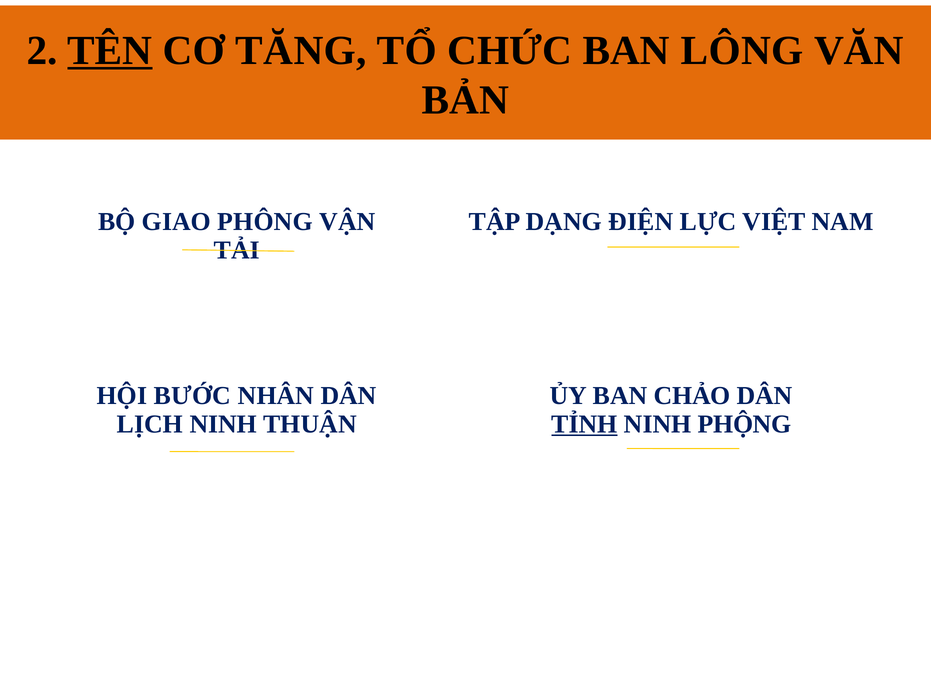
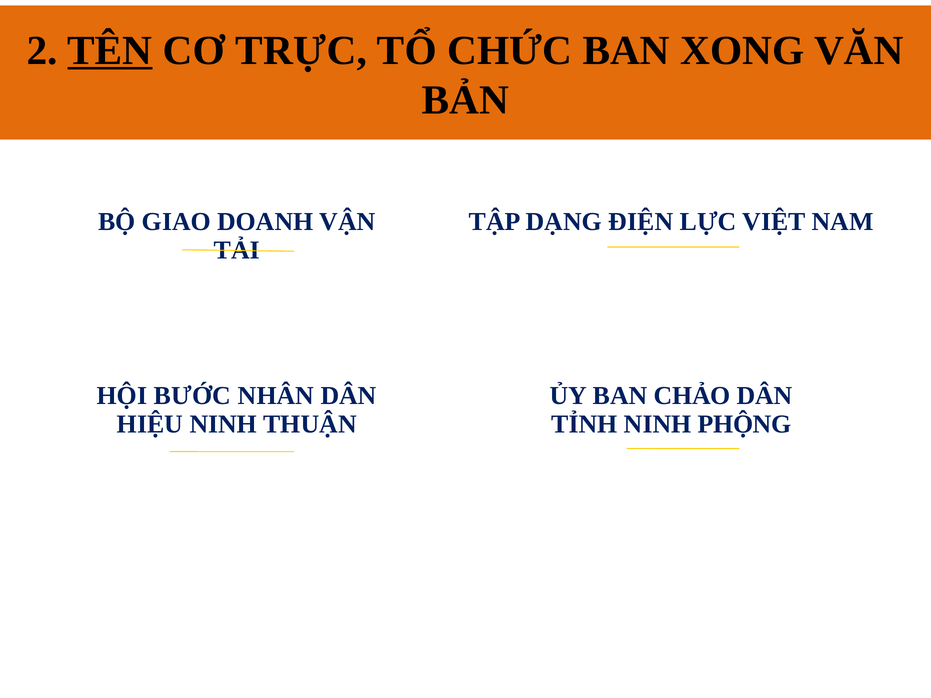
TĂNG: TĂNG -> TRỰC (301, 51)
LÔNG: LÔNG -> XONG (742, 51)
PHÔNG: PHÔNG -> DOANH (265, 222)
LỊCH: LỊCH -> HIỆU (150, 424)
TỈNH underline: present -> none (584, 424)
